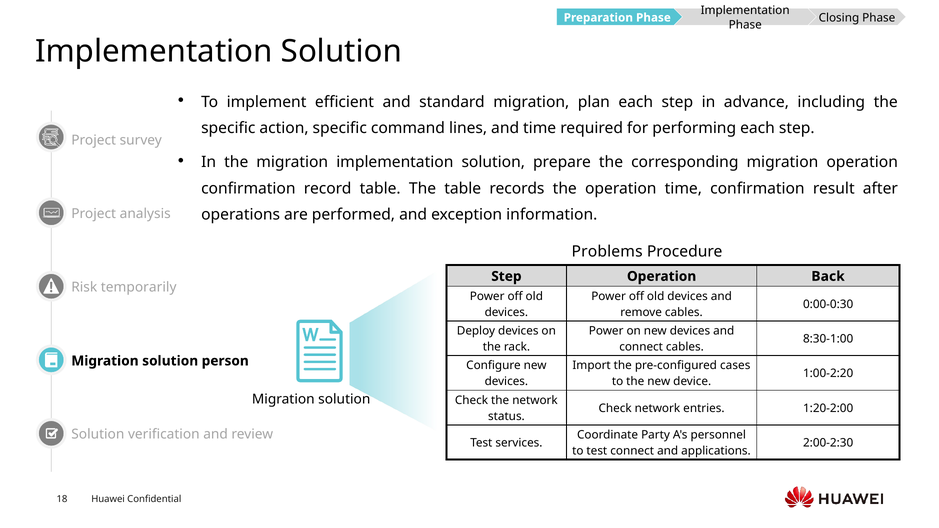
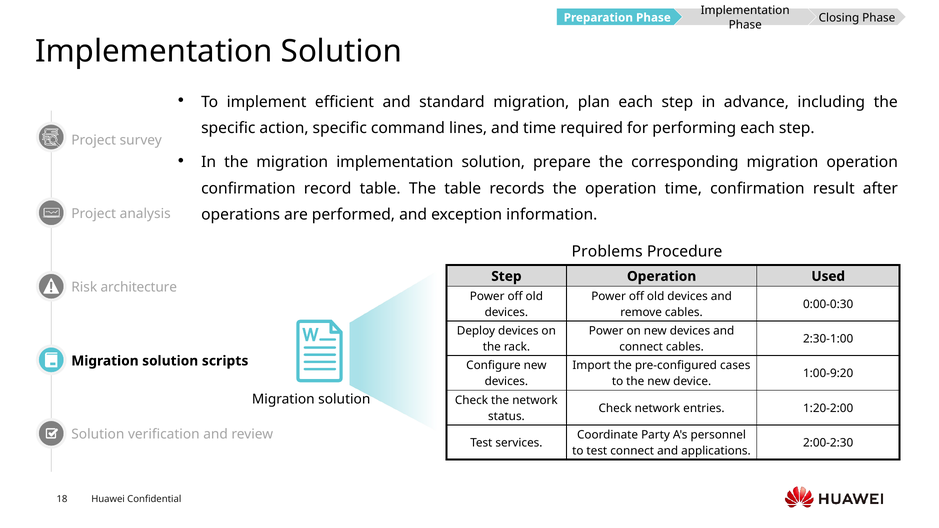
Back: Back -> Used (828, 276)
temporarily: temporarily -> architecture (139, 287)
8:30-1:00: 8:30-1:00 -> 2:30-1:00 (828, 339)
person: person -> scripts (225, 361)
1:00-2:20: 1:00-2:20 -> 1:00-9:20 (828, 374)
